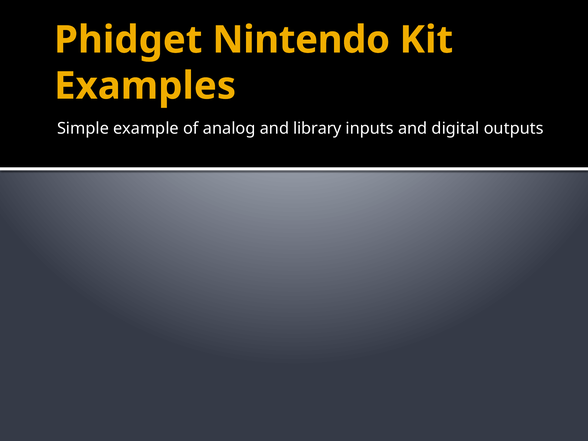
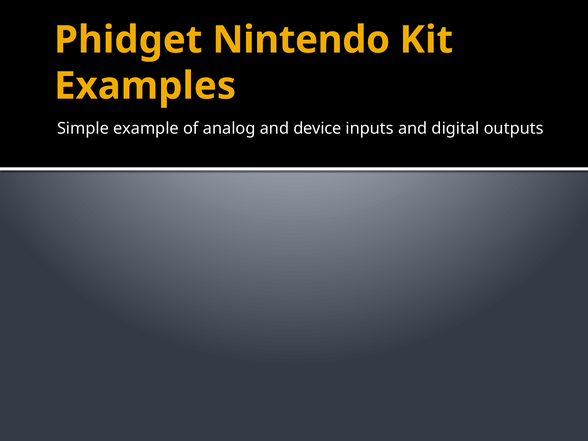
library: library -> device (317, 129)
